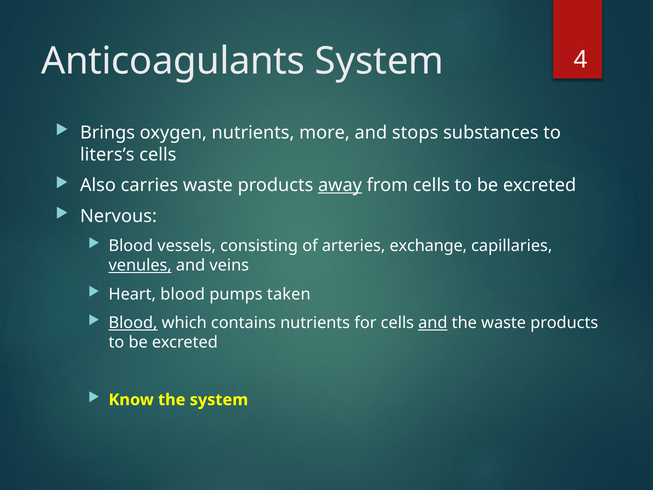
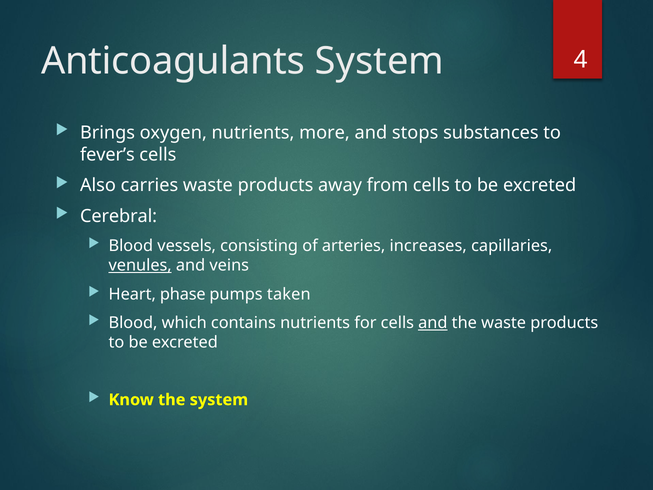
liters’s: liters’s -> fever’s (107, 154)
away underline: present -> none (340, 185)
Nervous: Nervous -> Cerebral (119, 216)
exchange: exchange -> increases (428, 246)
Heart blood: blood -> phase (183, 294)
Blood underline: present -> none (133, 323)
